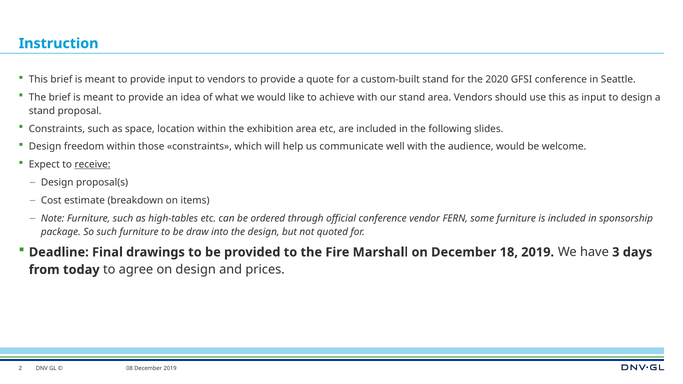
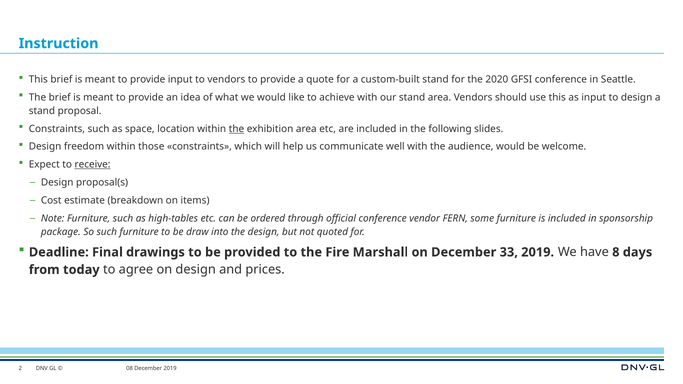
the underline: none -> present (236, 129)
18: 18 -> 33 (509, 252)
3: 3 -> 8 (616, 252)
